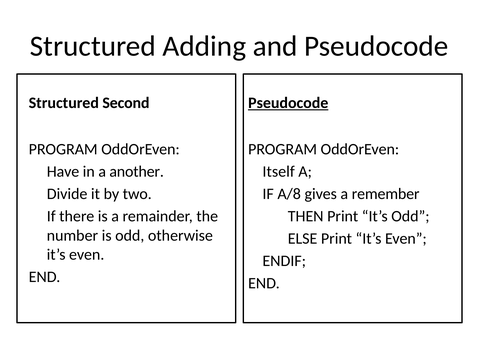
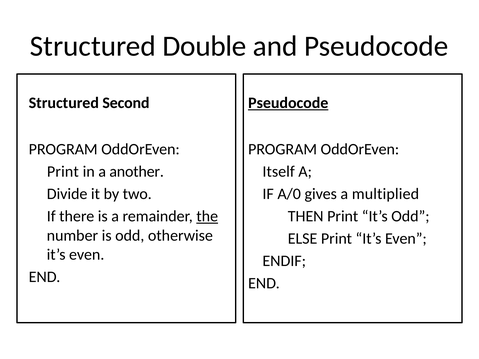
Adding: Adding -> Double (204, 46)
Have: Have -> Print (63, 172)
A/8: A/8 -> A/0 (289, 194)
remember: remember -> multiplied (385, 194)
the underline: none -> present (207, 216)
